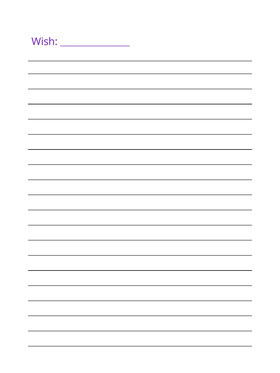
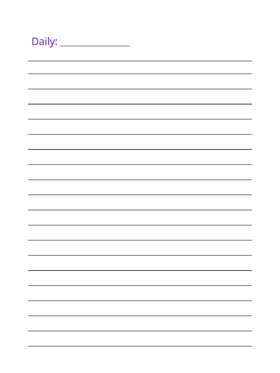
Wish: Wish -> Daily (45, 42)
